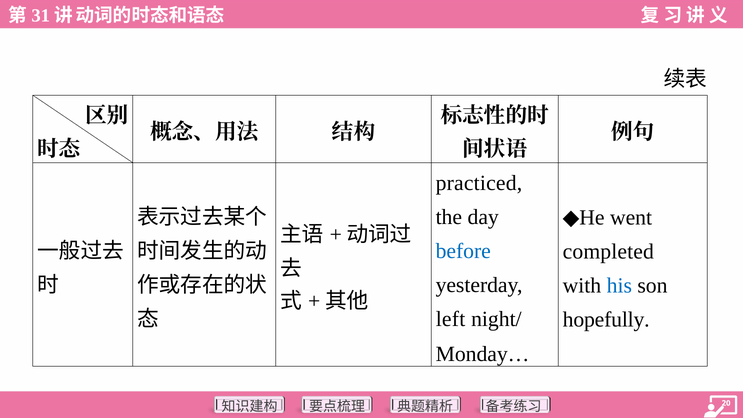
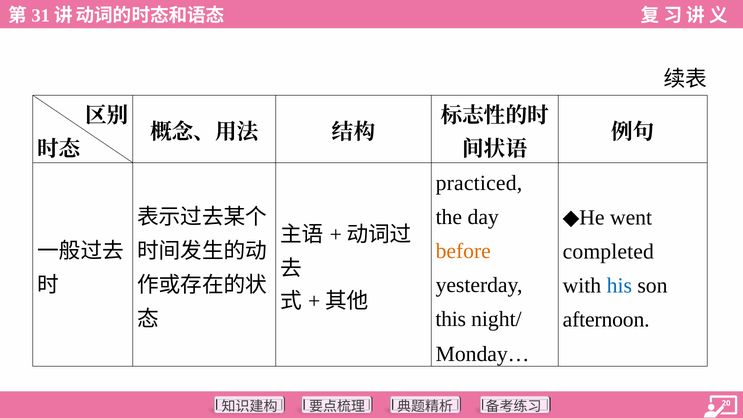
before colour: blue -> orange (463, 251)
left: left -> this (451, 319)
hopefully: hopefully -> afternoon (606, 320)
